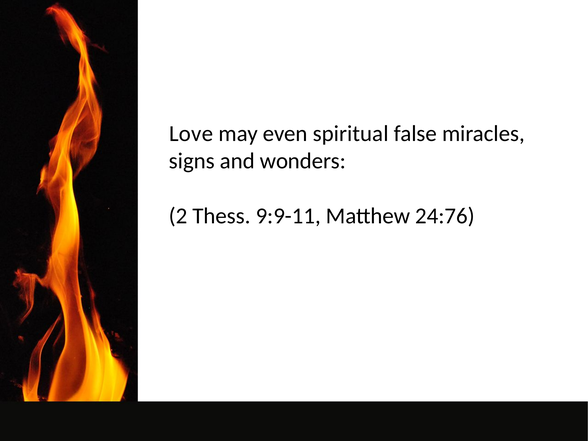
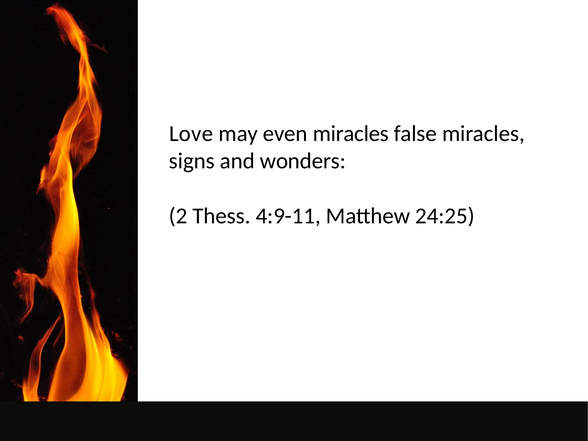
even spiritual: spiritual -> miracles (351, 134)
9:9-11: 9:9-11 -> 4:9-11 (288, 216)
24:76: 24:76 -> 24:25 (445, 216)
